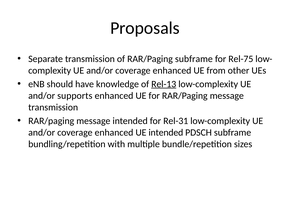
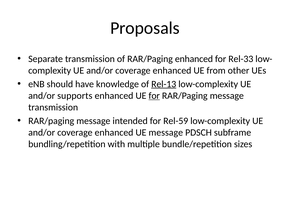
RAR/Paging subframe: subframe -> enhanced (194, 59)
Rel-75: Rel-75 -> Rel-33 (241, 59)
for underline: none -> present (154, 95)
Rel-31: Rel-31 -> Rel-59 (176, 121)
UE intended: intended -> message (166, 132)
